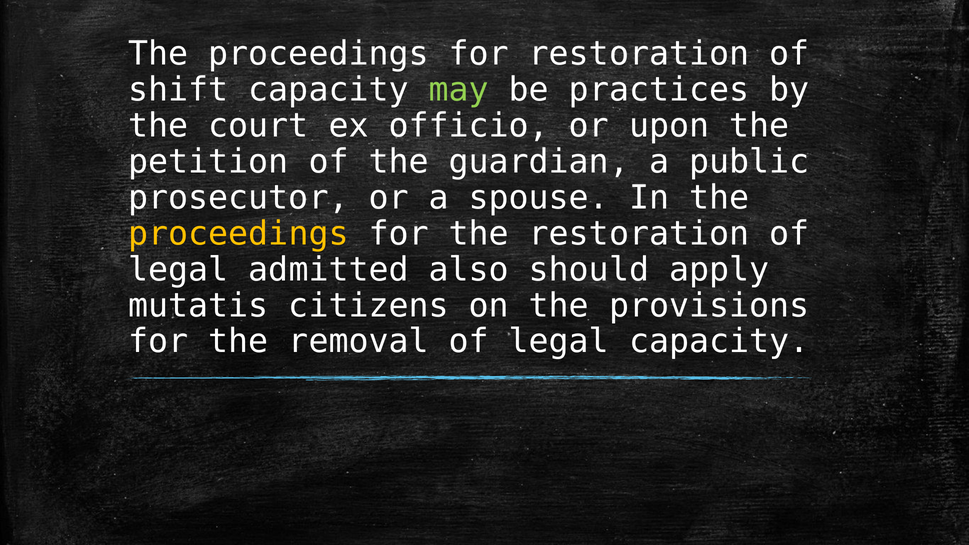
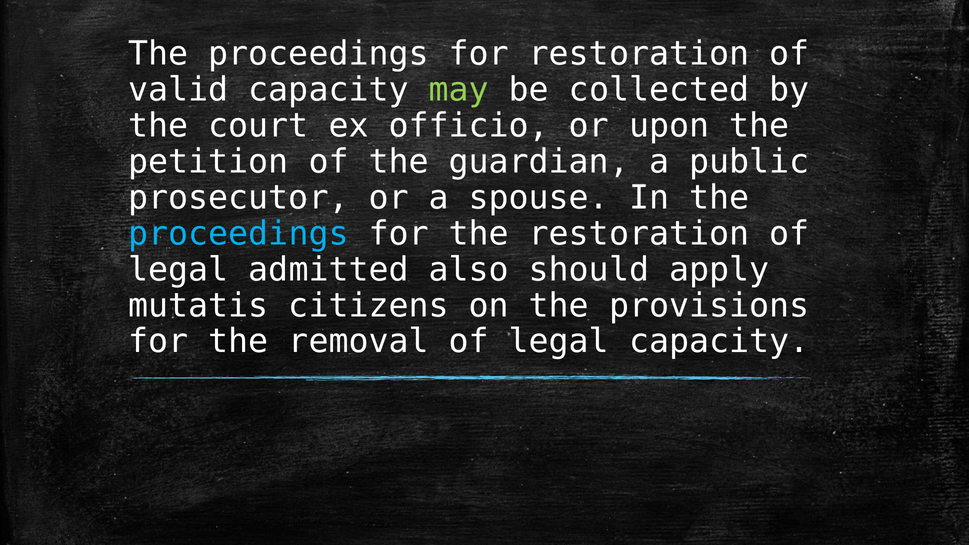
shift: shift -> valid (178, 90)
practices: practices -> collected (659, 90)
proceedings colour: yellow -> light blue (238, 234)
